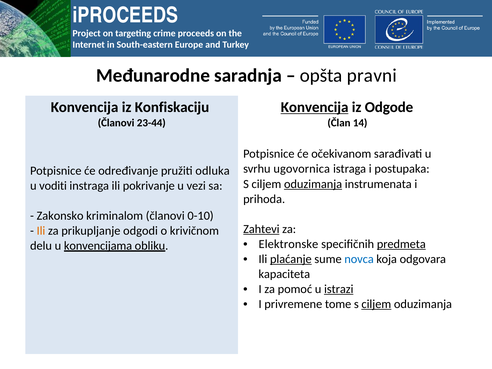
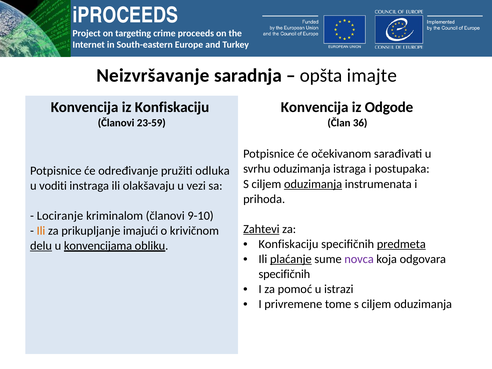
Međunarodne: Međunarodne -> Neizvršavanje (153, 75)
pravni: pravni -> imajte (372, 75)
Konvencija underline: present -> none (315, 107)
23-44: 23-44 -> 23-59 (151, 123)
14: 14 -> 36 (360, 123)
svrhu ugovornica: ugovornica -> oduzimanja (302, 169)
pokrivanje: pokrivanje -> olakšavaju (149, 186)
Zakonsko: Zakonsko -> Lociranje (60, 216)
0-10: 0-10 -> 9-10 (201, 216)
odgodi: odgodi -> imajući (141, 231)
Elektronske: Elektronske -> Konfiskaciju (288, 244)
delu underline: none -> present (41, 246)
novca colour: blue -> purple (359, 259)
kapaciteta: kapaciteta -> specifičnih (284, 274)
istrazi underline: present -> none (339, 289)
ciljem underline: present -> none (376, 304)
